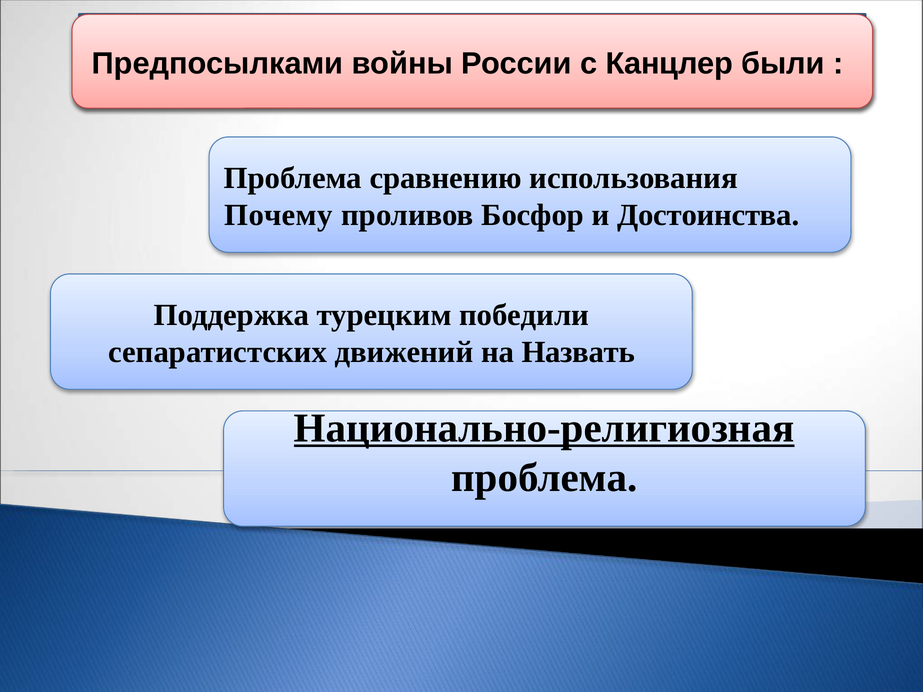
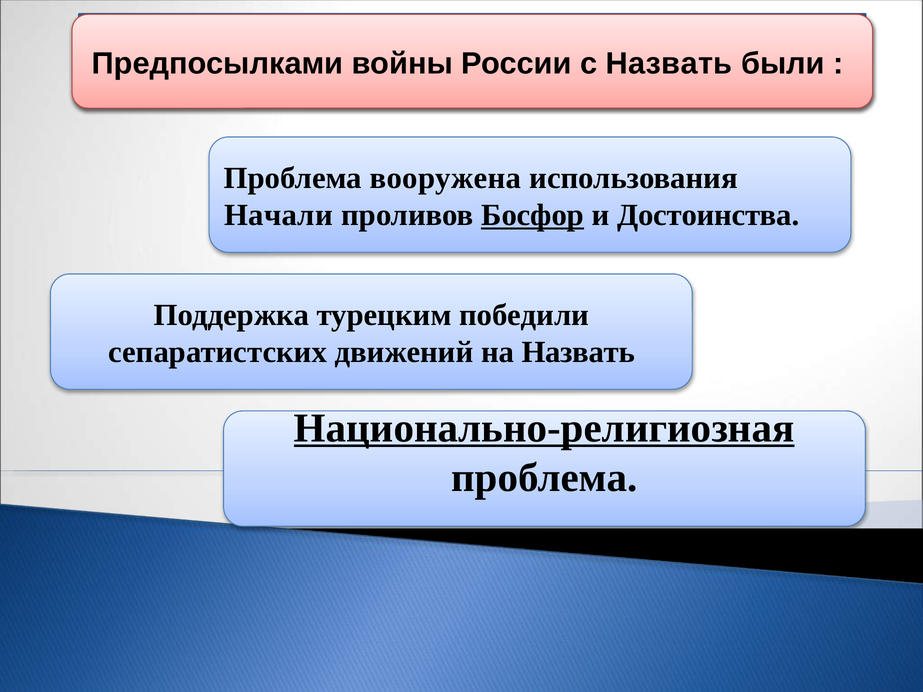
Канцлер: Канцлер -> Назвать (669, 63)
сравнению: сравнению -> вооружена (445, 178)
Почему: Почему -> Начали (278, 215)
Босфор underline: none -> present (533, 215)
